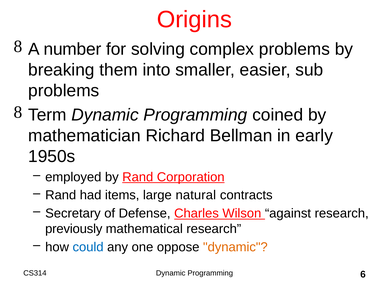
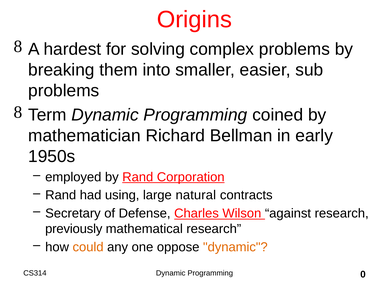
number: number -> hardest (72, 49)
items: items -> using (122, 195)
could colour: blue -> orange (88, 247)
6: 6 -> 0 (363, 274)
